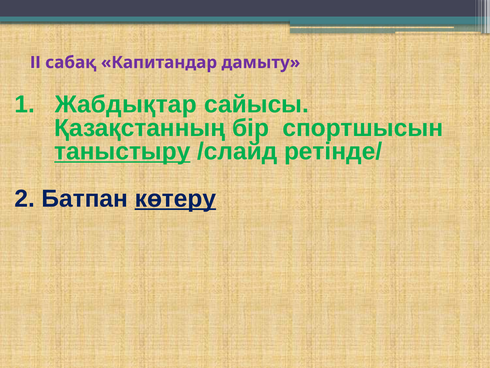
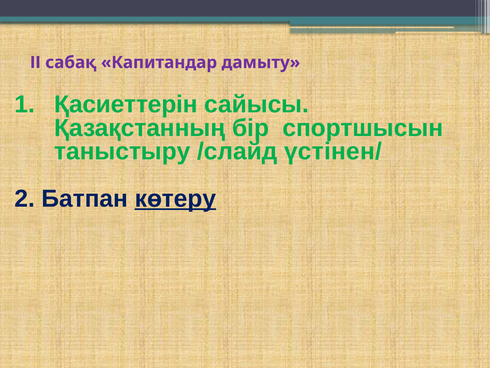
Жабдықтар: Жабдықтар -> Қасиеттерін (126, 104)
таныстыру underline: present -> none (122, 151)
ретінде/: ретінде/ -> үстінен/ (333, 151)
